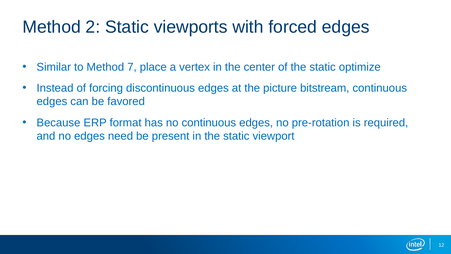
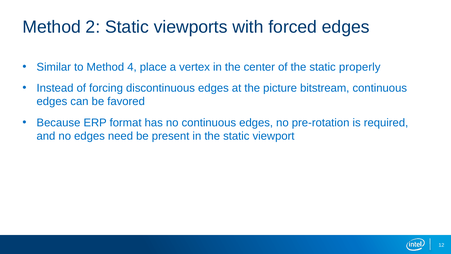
7: 7 -> 4 (132, 67)
optimize: optimize -> properly (360, 67)
